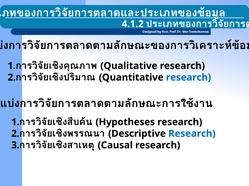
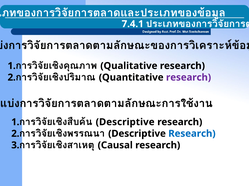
4.1.2: 4.1.2 -> 7.4.1 (133, 24)
research colour: blue -> purple (189, 78)
Hypotheses: Hypotheses -> Descriptive (125, 122)
